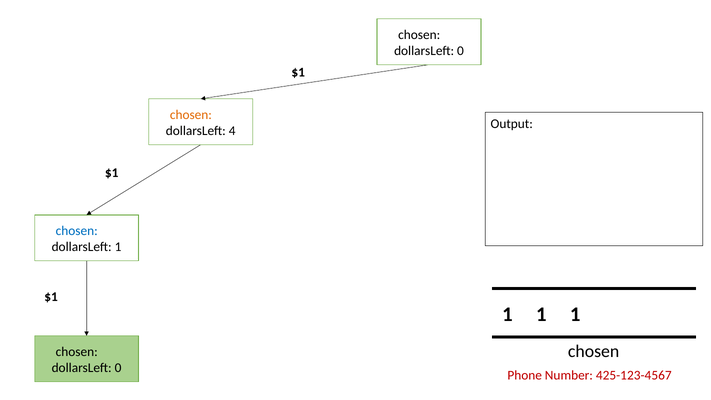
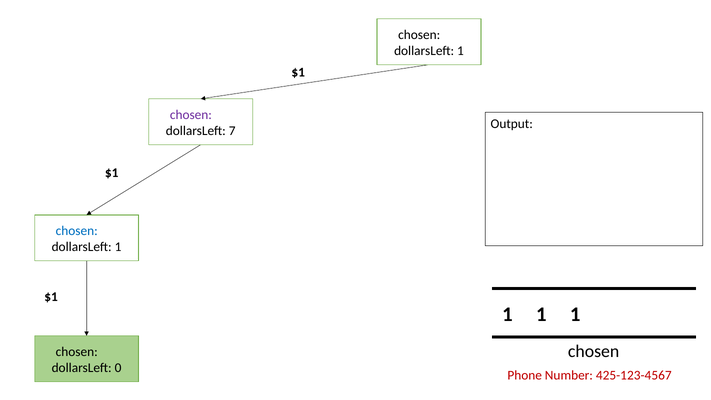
0: 0 -> 1 (460, 51)
chosen colour: orange -> purple (191, 115)
4: 4 -> 7 (232, 131)
